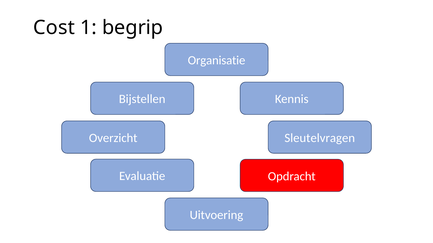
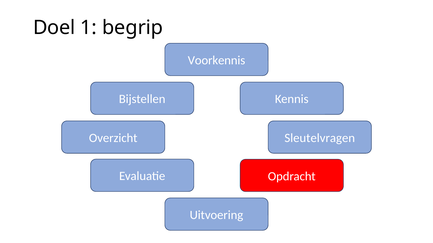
Cost: Cost -> Doel (54, 28)
Organisatie: Organisatie -> Voorkennis (217, 60)
